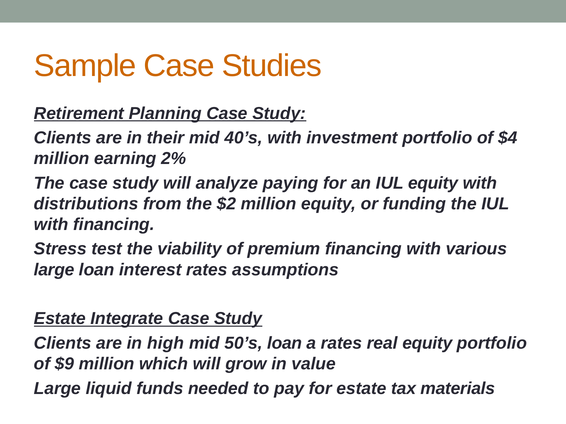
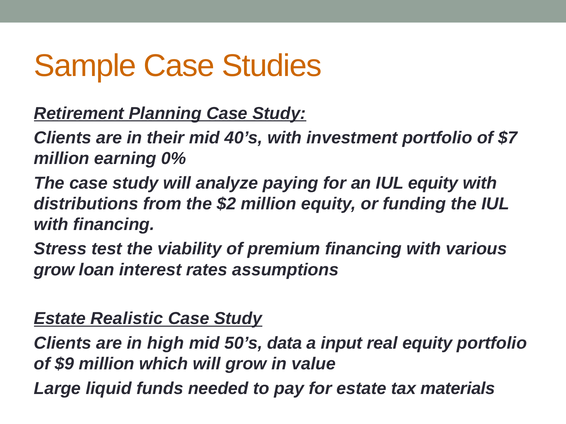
$4: $4 -> $7 (508, 138)
2%: 2% -> 0% (174, 159)
large: large -> grow (54, 270)
Integrate: Integrate -> Realistic (127, 319)
50’s loan: loan -> data (285, 344)
a rates: rates -> input (342, 344)
